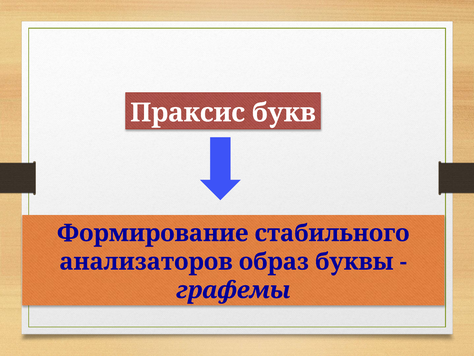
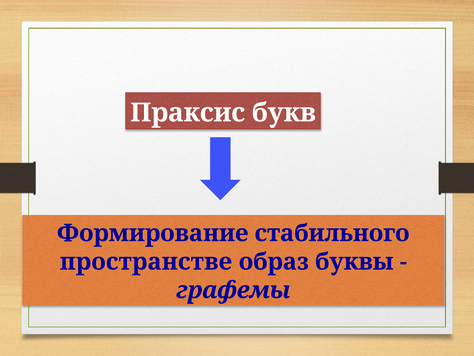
анализаторов: анализаторов -> пространстве (146, 261)
